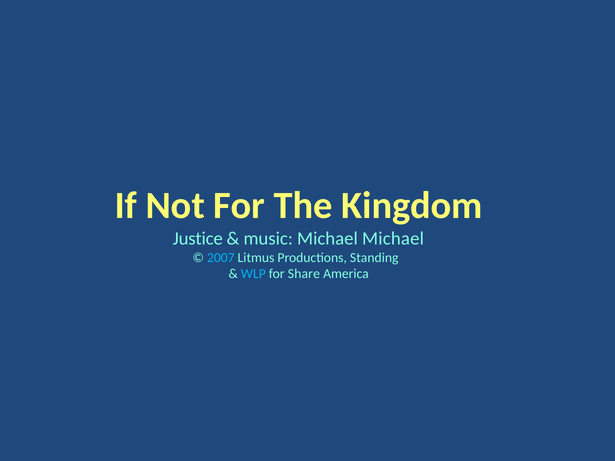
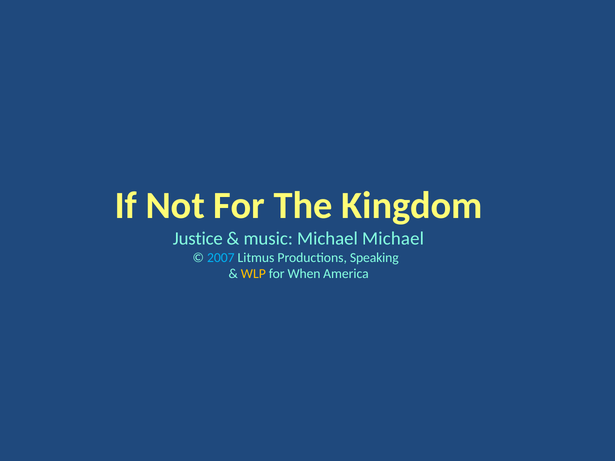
Standing: Standing -> Speaking (374, 258)
WLP colour: light blue -> yellow (253, 274)
Share: Share -> When (304, 274)
